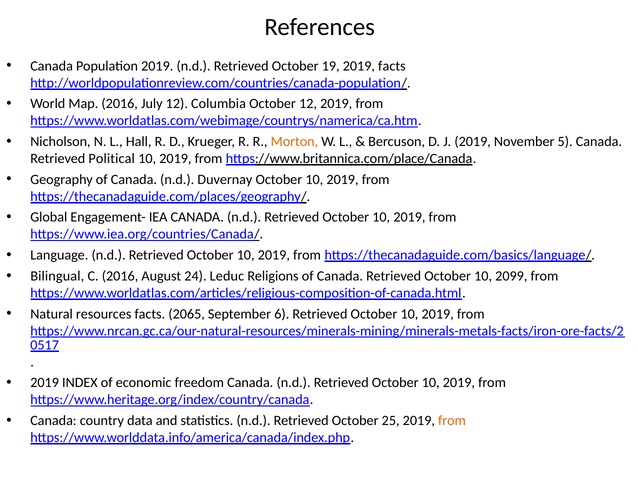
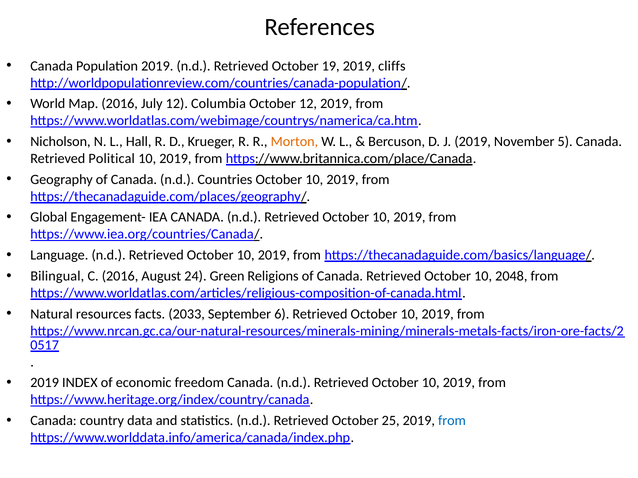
2019 facts: facts -> cliffs (392, 66)
Duvernay: Duvernay -> Countries (225, 180)
Leduc: Leduc -> Green (227, 276)
2099: 2099 -> 2048 (511, 276)
2065: 2065 -> 2033 (187, 314)
from colour: orange -> blue (452, 421)
